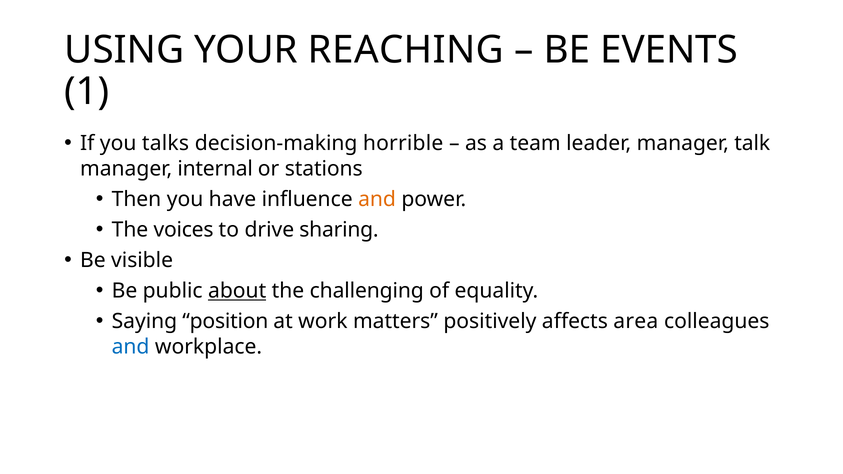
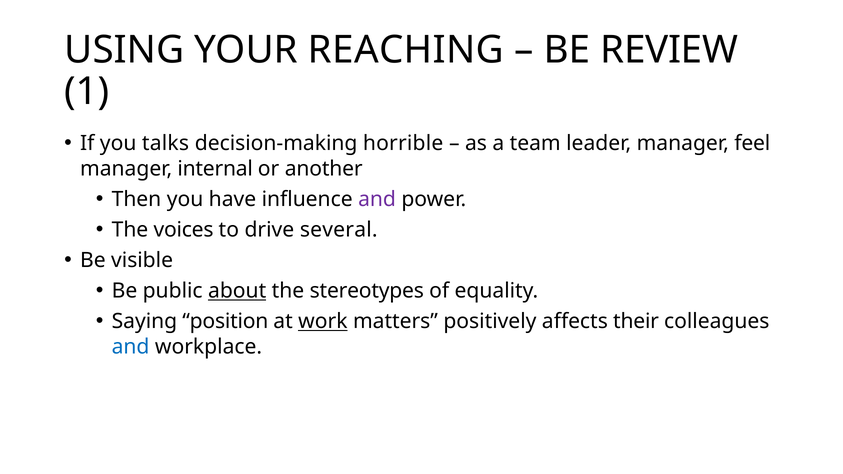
EVENTS: EVENTS -> REVIEW (669, 50)
talk: talk -> feel (752, 144)
stations: stations -> another (324, 169)
and colour: orange -> purple (377, 199)
sharing: sharing -> several (339, 230)
challenging: challenging -> stereotypes (367, 291)
work underline: none -> present (323, 322)
area: area -> their (636, 322)
